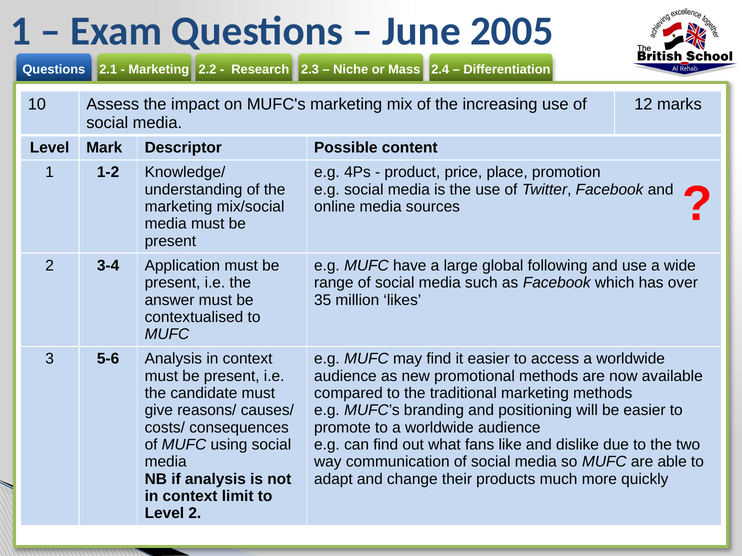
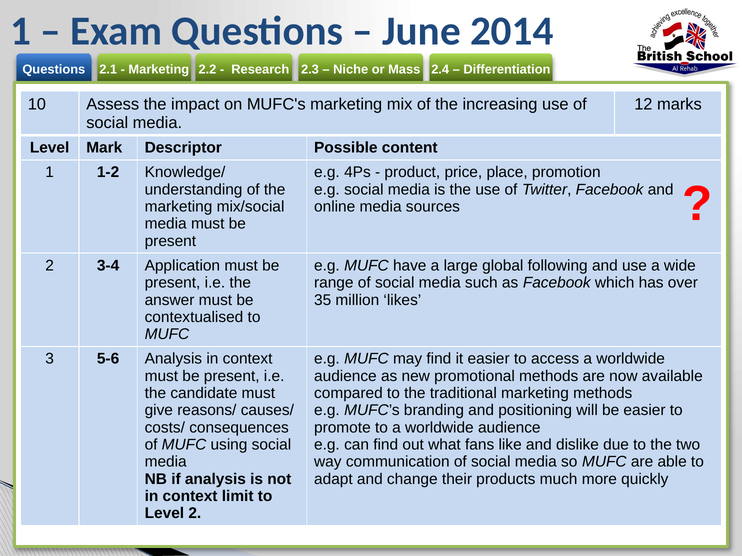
2005: 2005 -> 2014 (512, 31)
